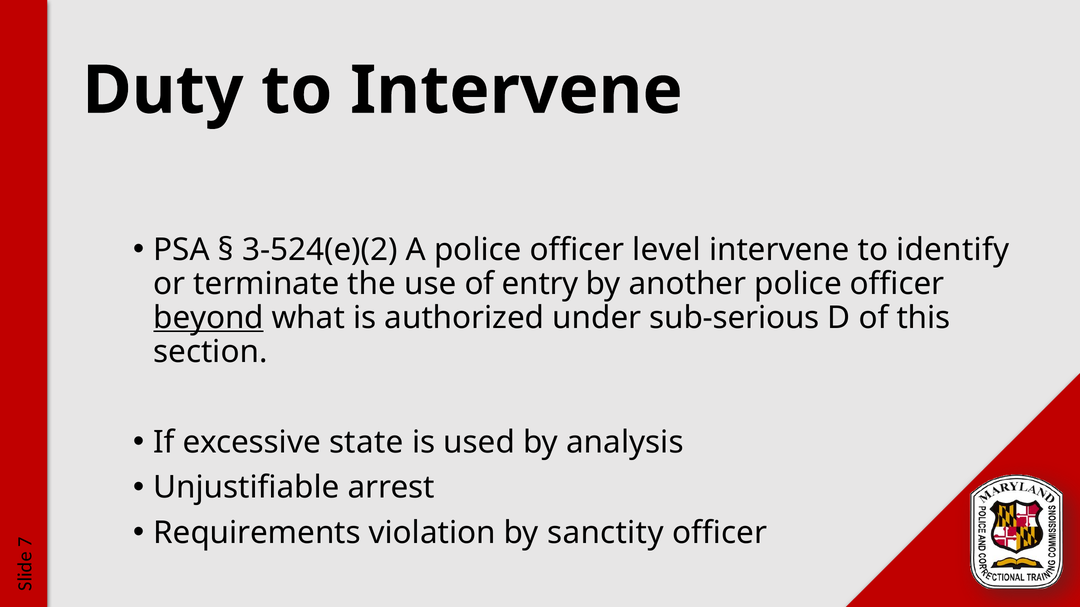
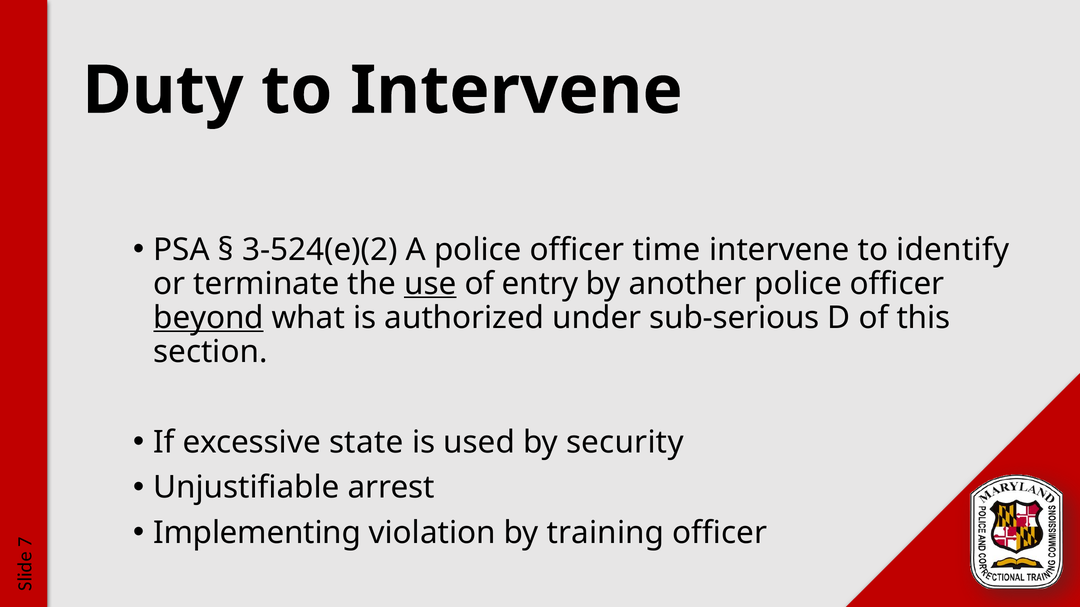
level: level -> time (666, 250)
use underline: none -> present (430, 284)
analysis: analysis -> security (625, 443)
Requirements: Requirements -> Implementing (257, 533)
sanctity: sanctity -> training (605, 533)
